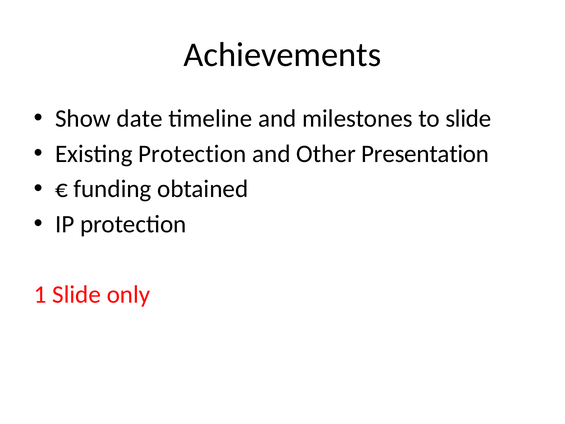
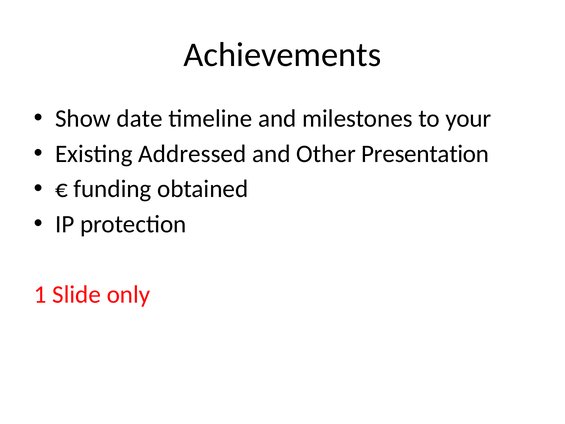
to slide: slide -> your (468, 119)
Existing Protection: Protection -> Addressed (192, 154)
